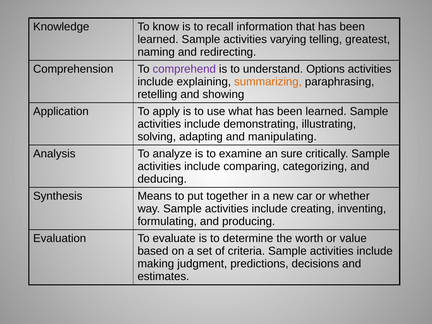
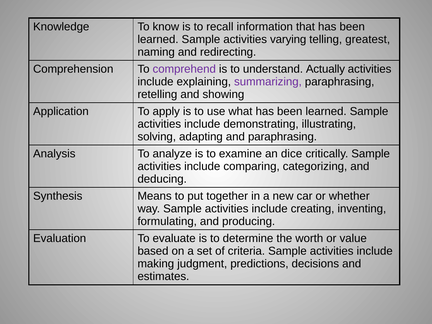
Options: Options -> Actually (325, 69)
summarizing colour: orange -> purple (268, 82)
and manipulating: manipulating -> paraphrasing (282, 137)
sure: sure -> dice (292, 154)
